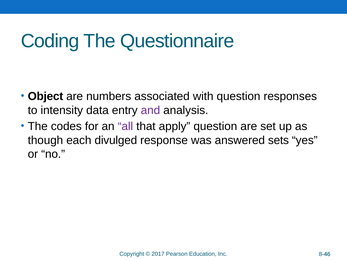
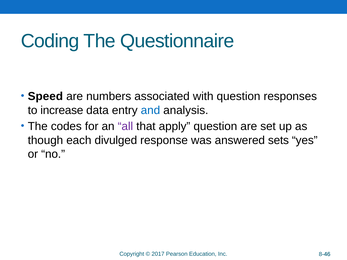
Object: Object -> Speed (45, 96)
intensity: intensity -> increase (62, 110)
and colour: purple -> blue (150, 110)
